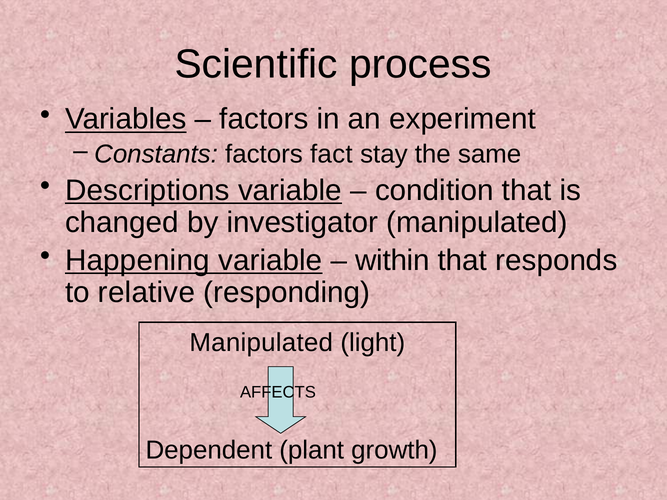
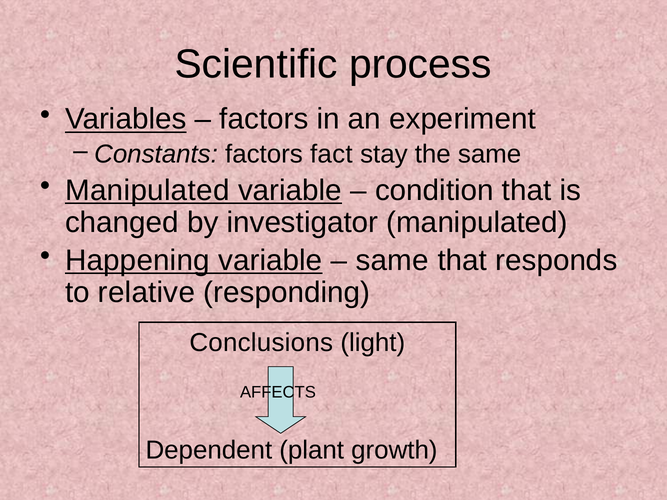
Descriptions: Descriptions -> Manipulated (147, 190)
within: within -> same (392, 260)
Manipulated: Manipulated -> Conclusions (261, 343)
